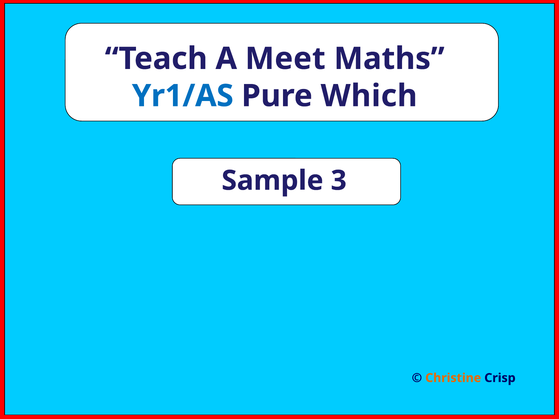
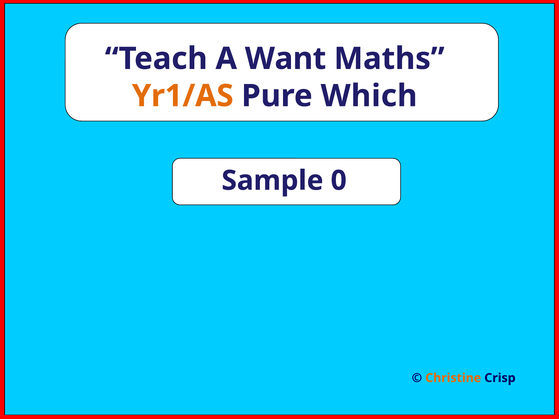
Meet: Meet -> Want (286, 59)
Yr1/AS colour: blue -> orange (183, 96)
3: 3 -> 0 (339, 181)
